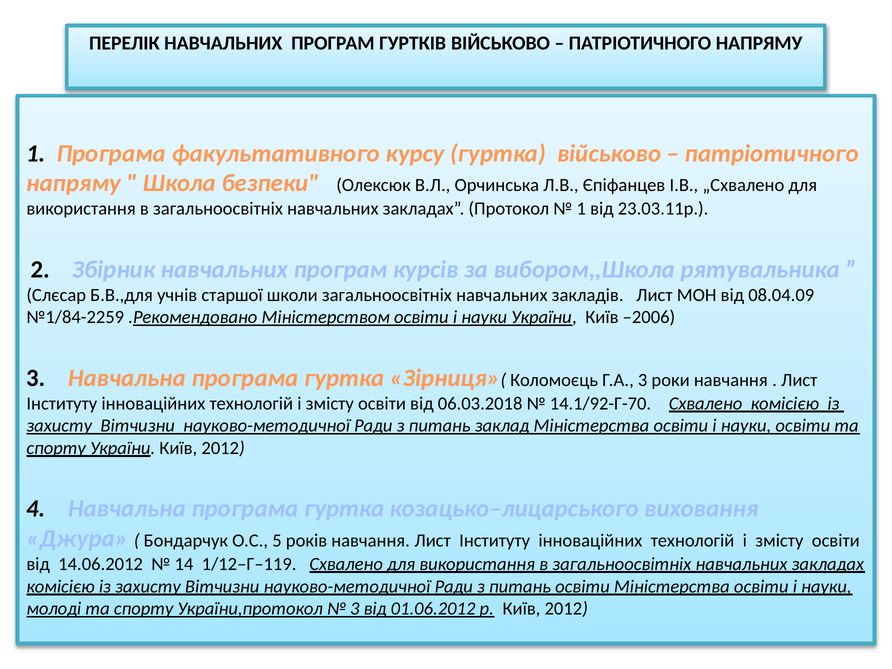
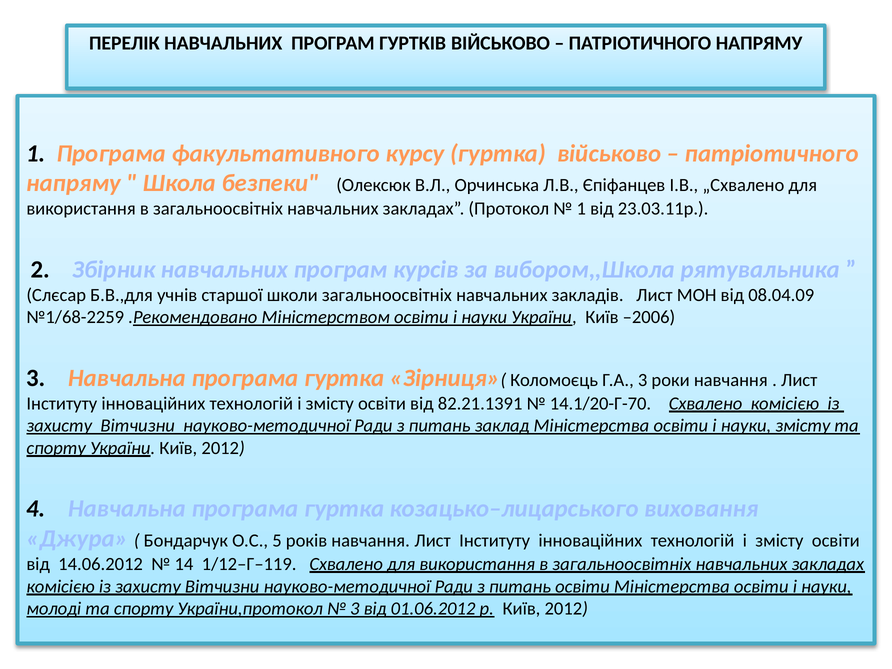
№1/84-2259: №1/84-2259 -> №1/68-2259 (75, 317)
06.03.2018: 06.03.2018 -> 82.21.1391 (480, 404)
14.1/92-Г-70: 14.1/92-Г-70 -> 14.1/20-Г-70 (600, 404)
науки освіти: освіти -> змісту (803, 426)
